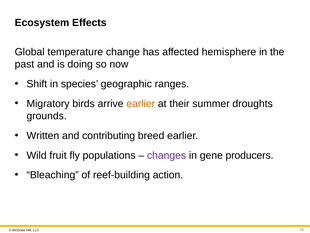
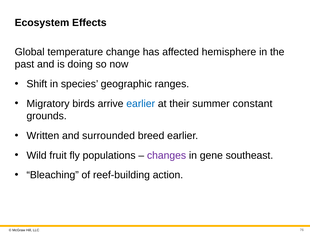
earlier colour: orange -> blue (141, 103)
droughts: droughts -> constant (253, 103)
contributing: contributing -> surrounded (109, 135)
producers: producers -> southeast (249, 155)
